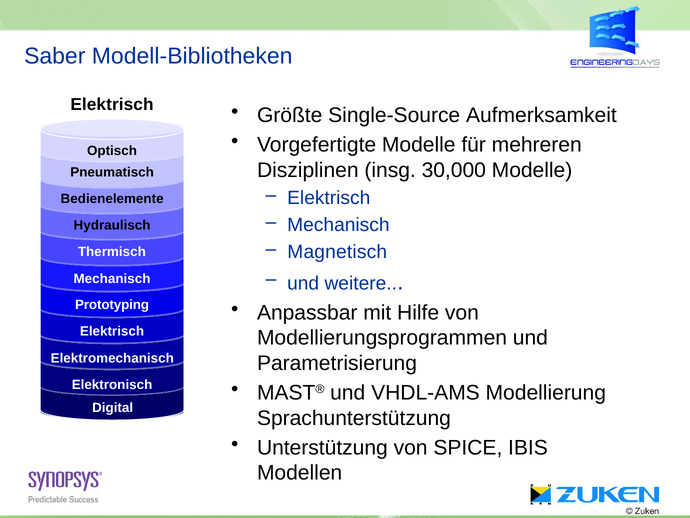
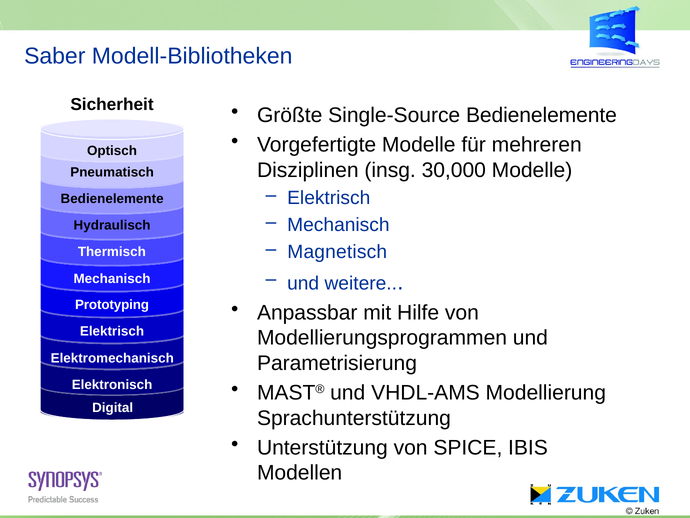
Elektrisch: Elektrisch -> Sicherheit (112, 105)
Single-Source Aufmerksamkeit: Aufmerksamkeit -> Bedienelemente (541, 115)
